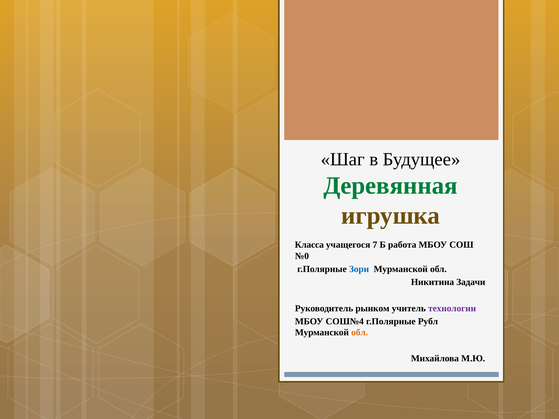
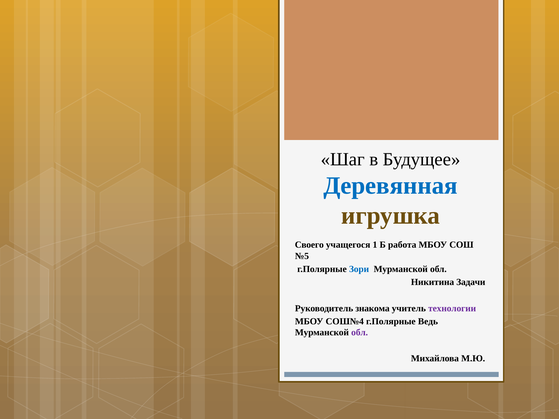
Деревянная colour: green -> blue (391, 186)
Класса: Класса -> Своего (309, 245)
7: 7 -> 1 (375, 245)
№0: №0 -> №5 (302, 256)
рынком: рынком -> знакома (373, 308)
Рубл: Рубл -> Ведь (428, 322)
обл colour: orange -> purple (360, 333)
